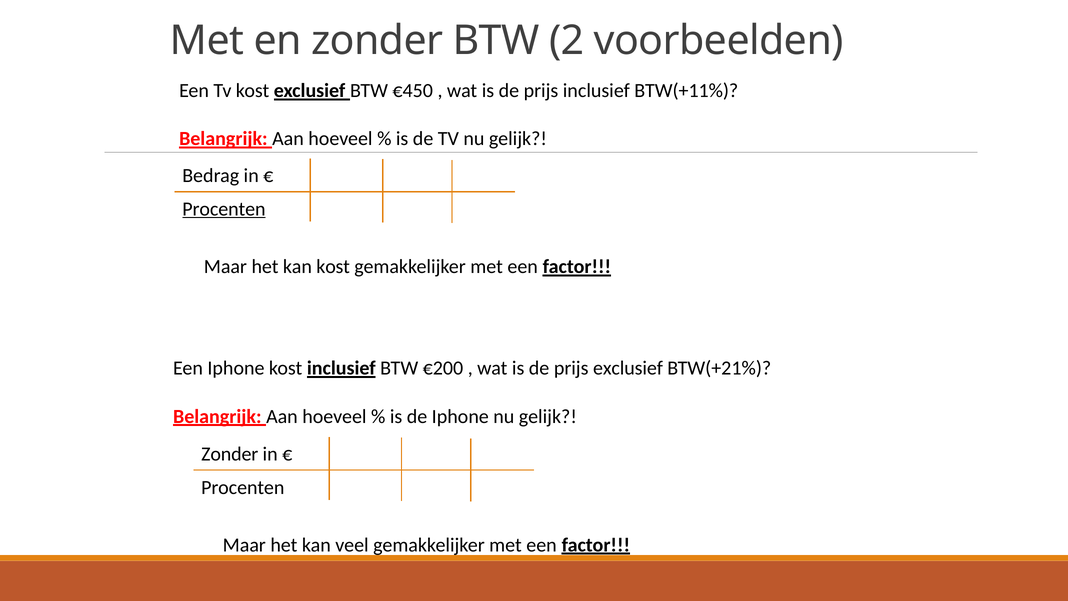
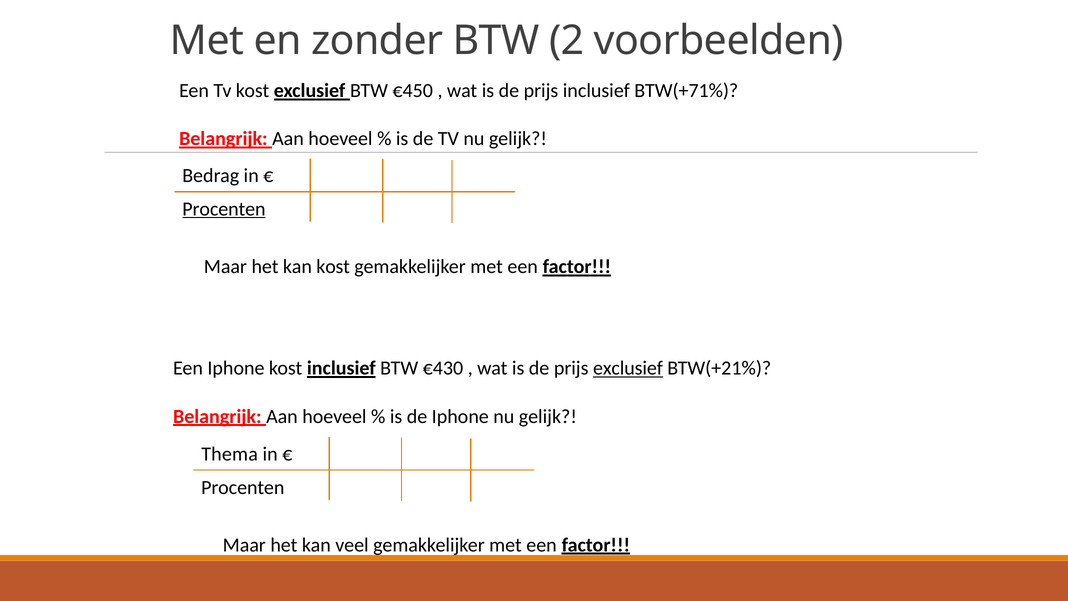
BTW(+11%: BTW(+11% -> BTW(+71% (686, 91)
€200: €200 -> €430 (443, 368)
exclusief underline: none -> present (628, 368)
Zonder: Zonder -> Thema (230, 454)
